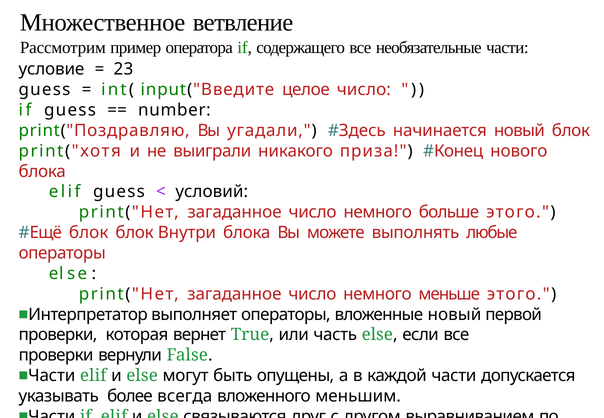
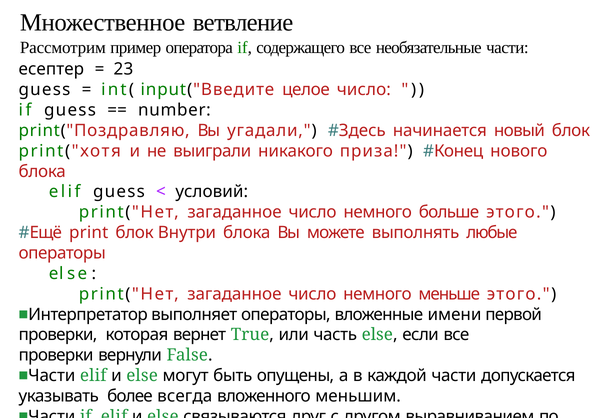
условие: условие -> есептер (51, 69)
блок: блок -> print (89, 233)
вложенные новый: новый -> имени (455, 314)
